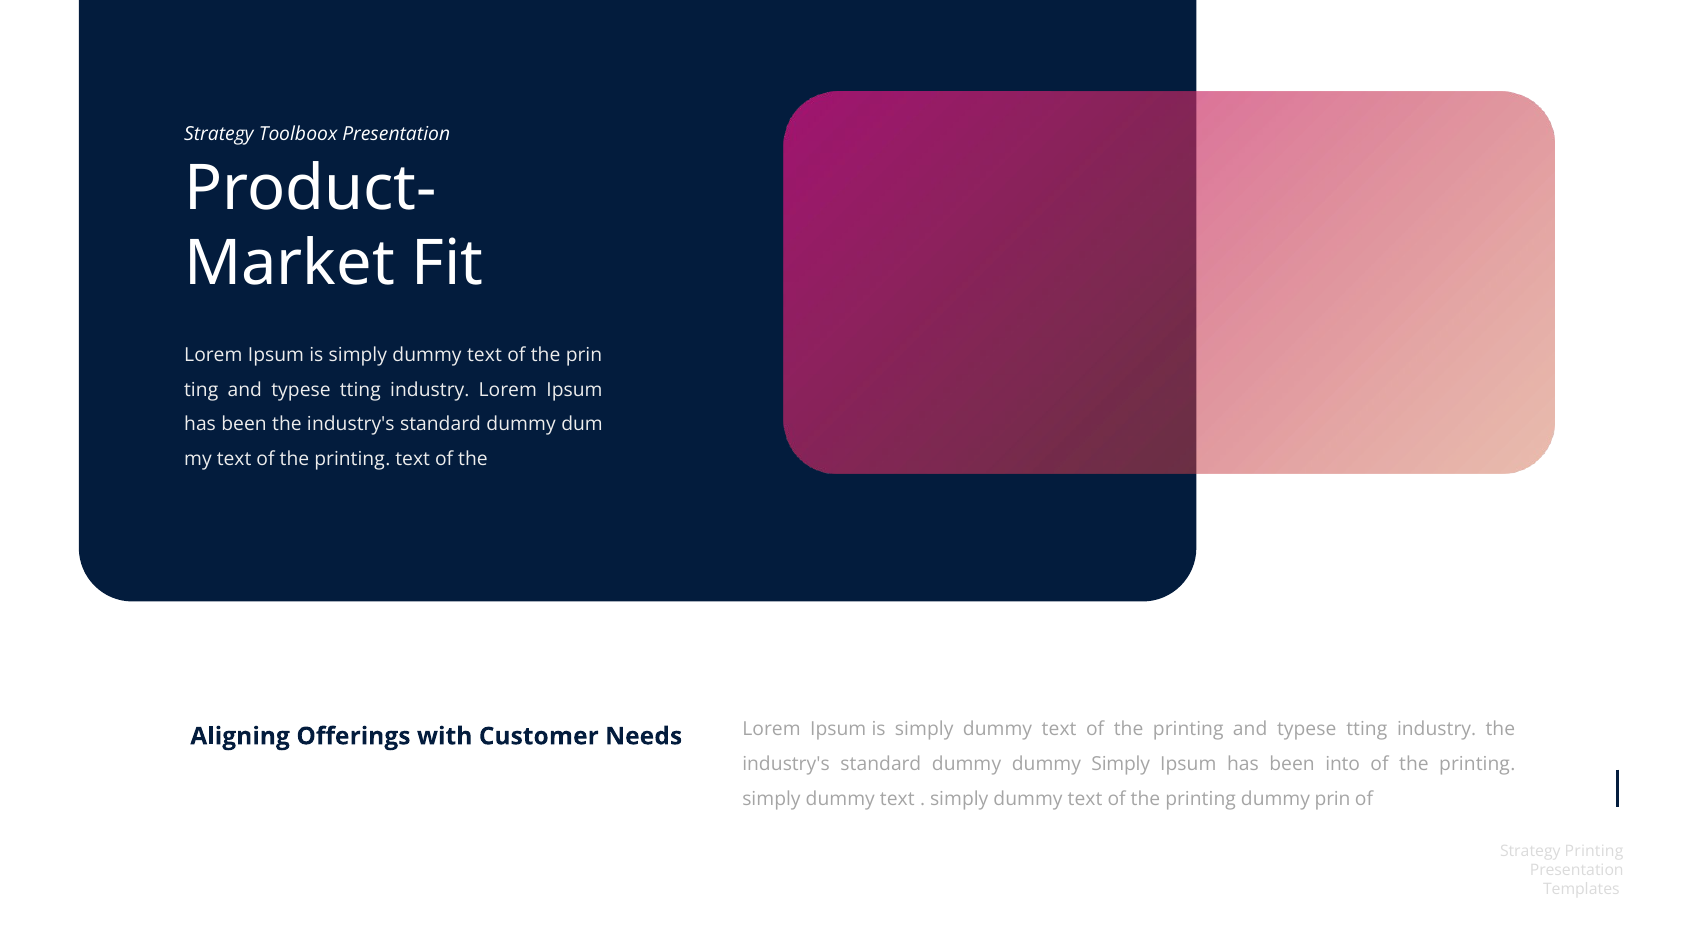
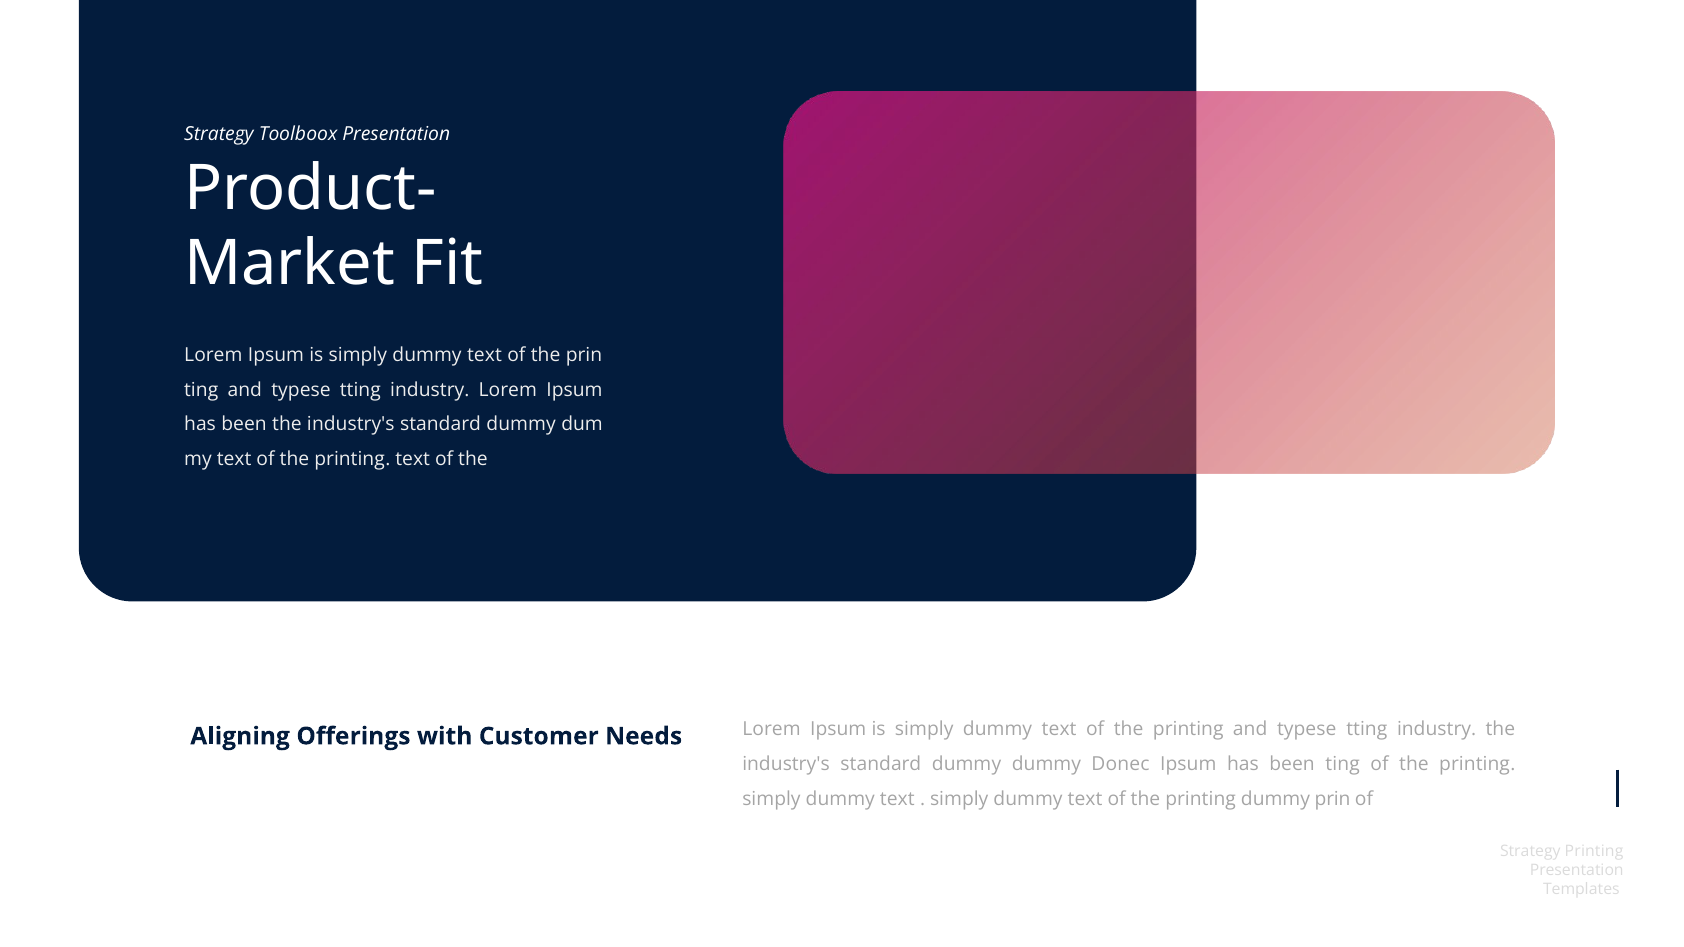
dummy Simply: Simply -> Donec (1121, 765)
been into: into -> ting (1343, 765)
